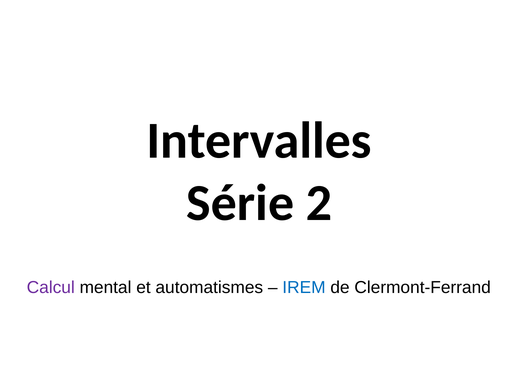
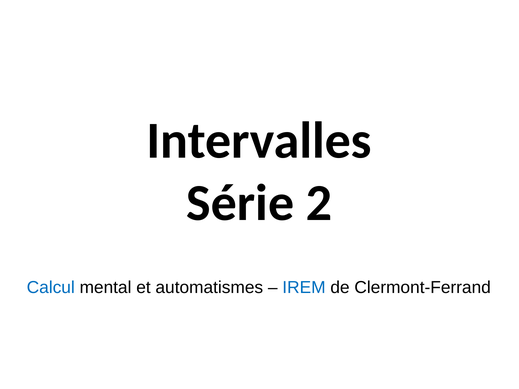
Calcul colour: purple -> blue (51, 288)
